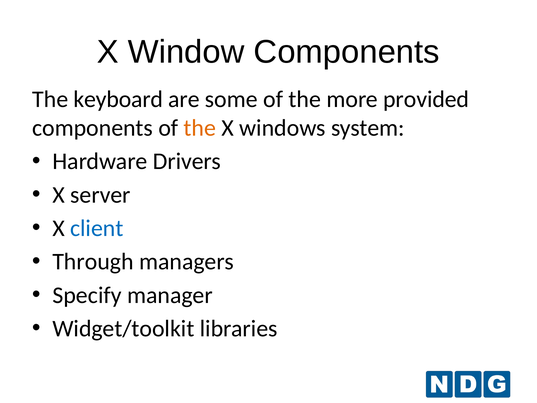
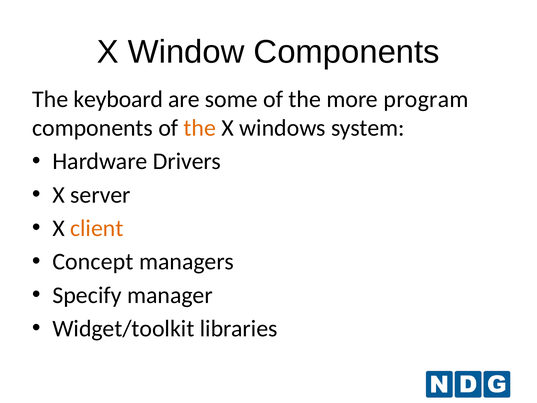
provided: provided -> program (426, 99)
client colour: blue -> orange (97, 228)
Through: Through -> Concept (93, 262)
